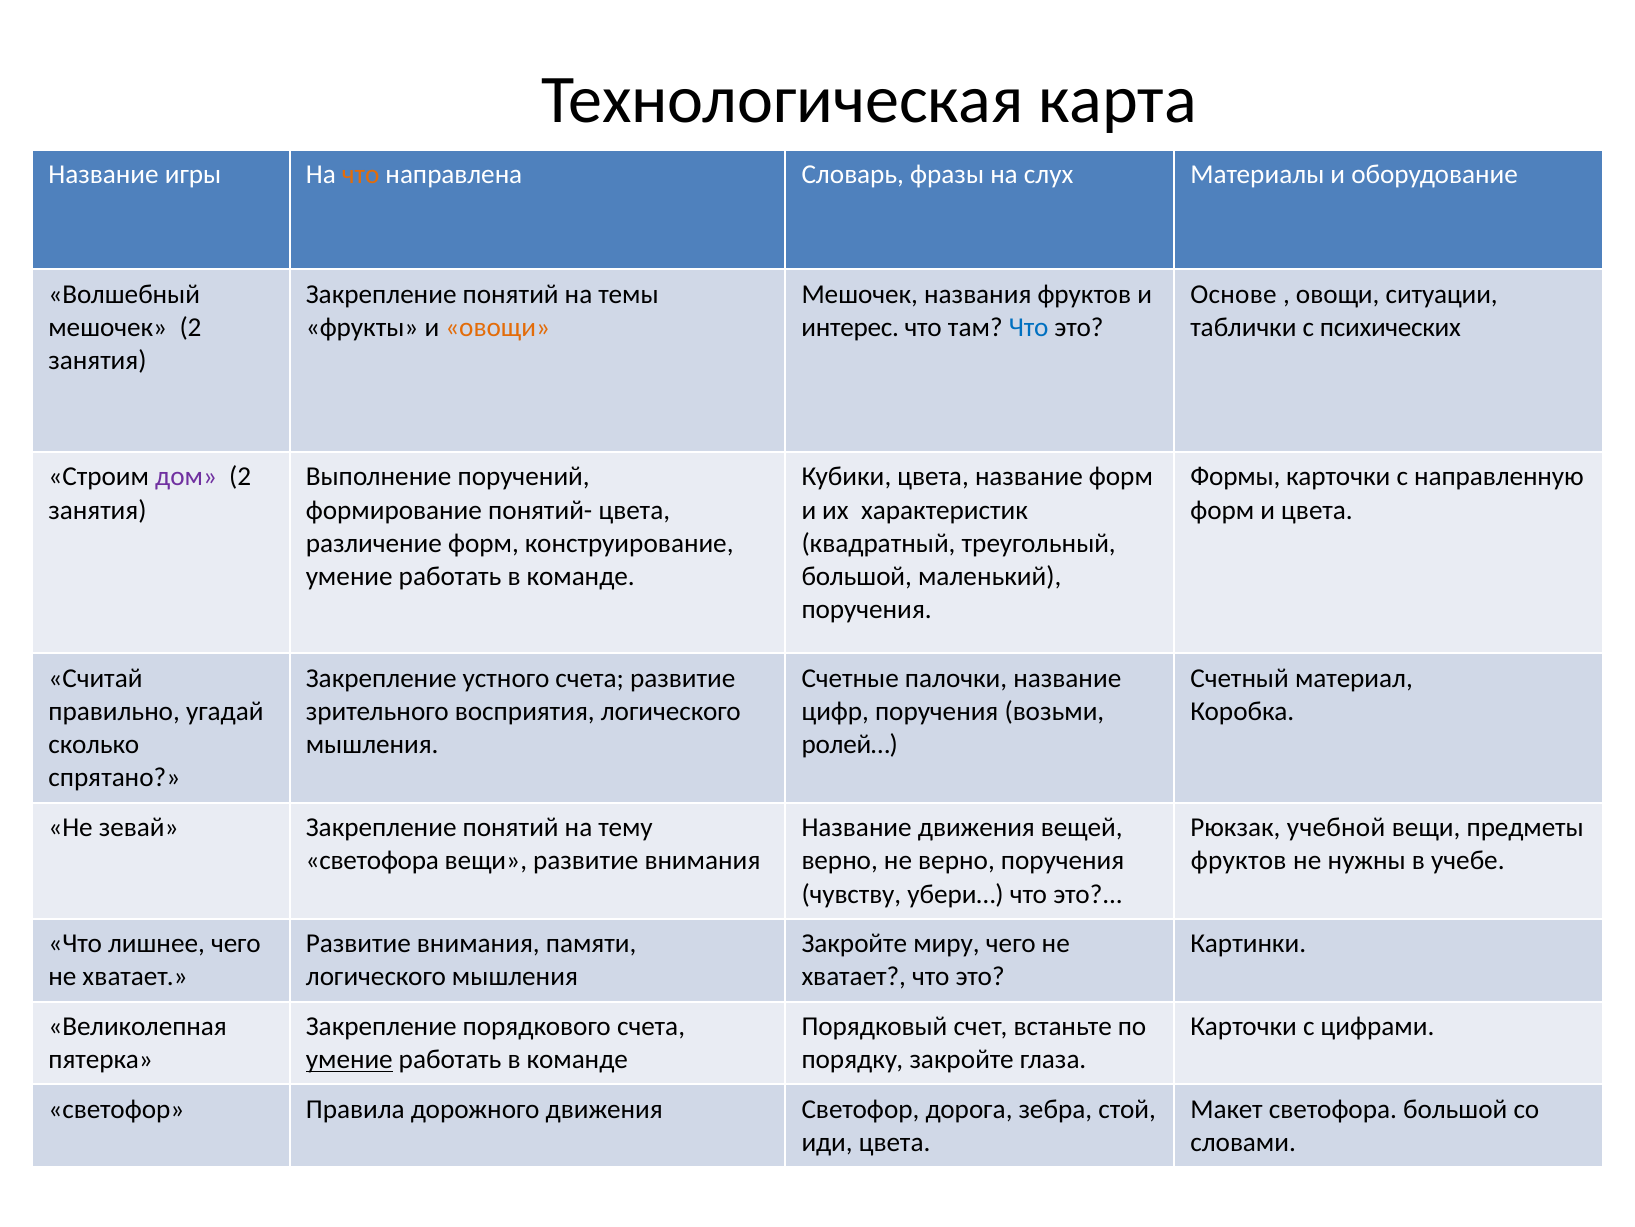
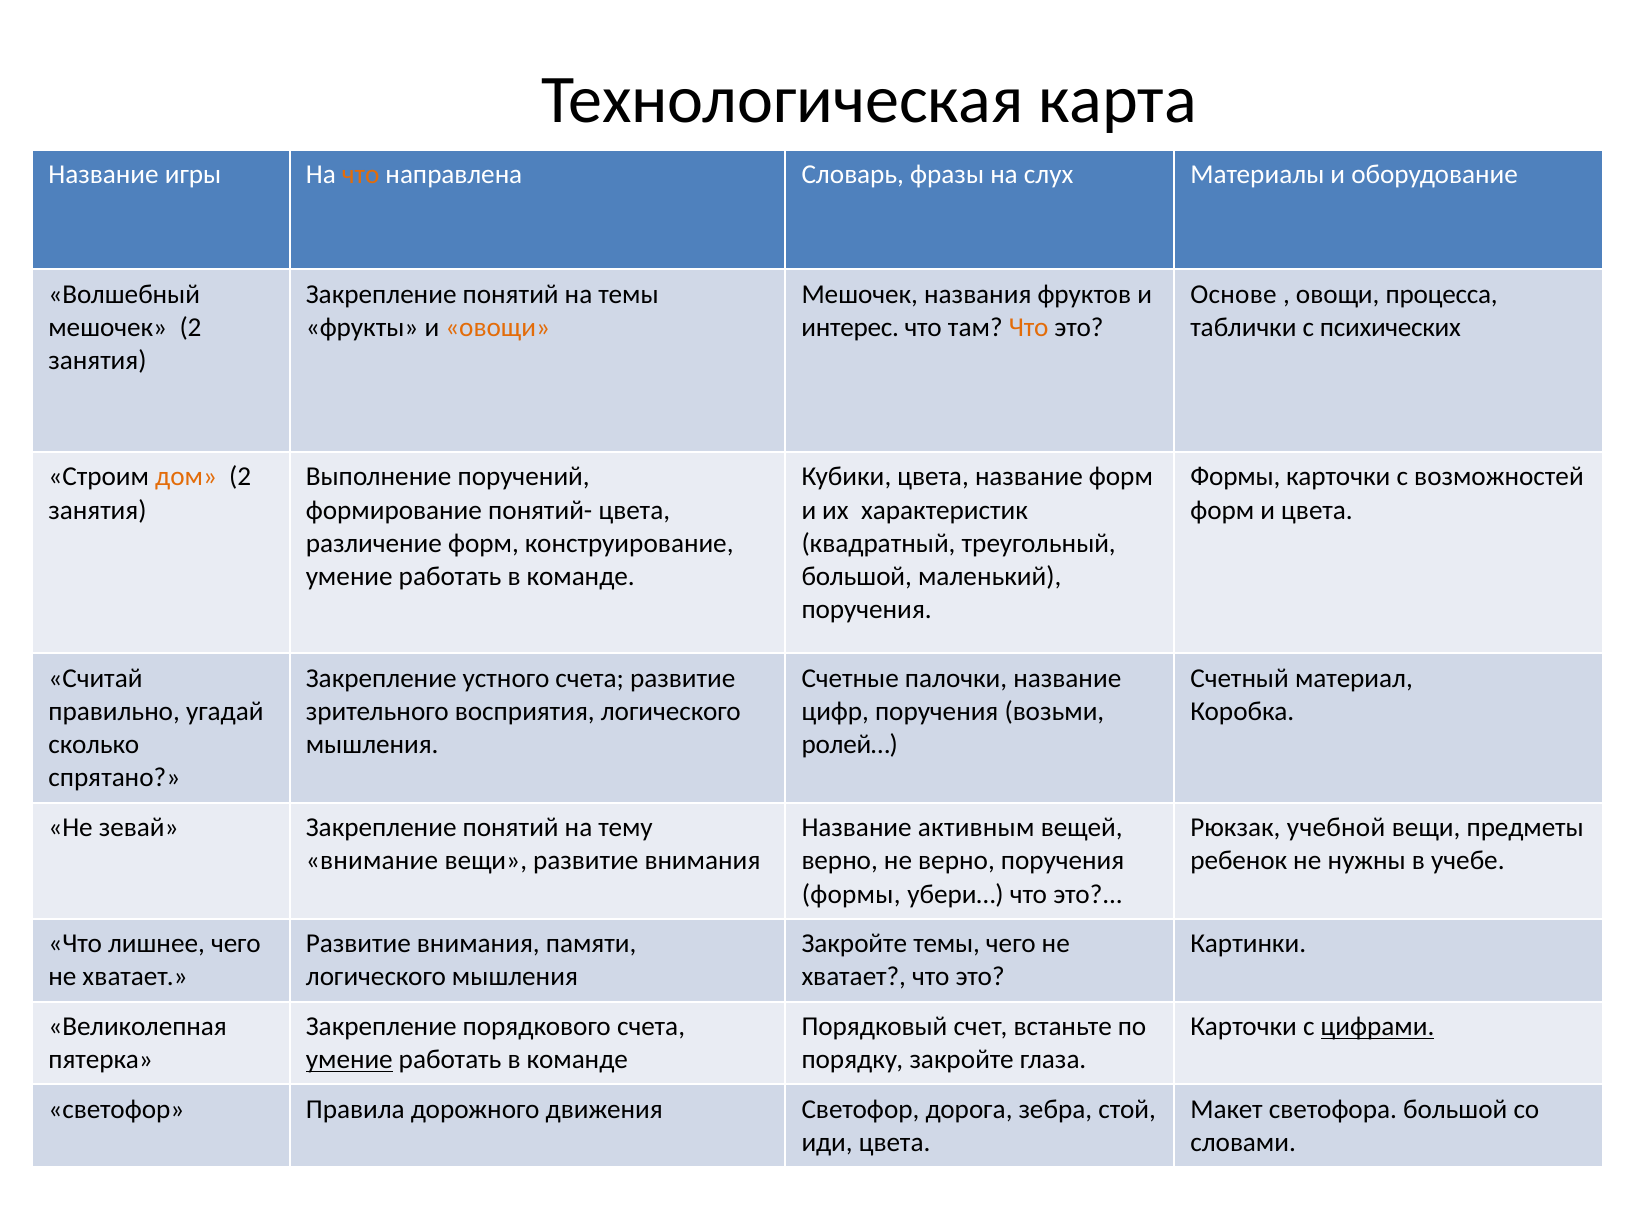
ситуации: ситуации -> процесса (1442, 294)
Что colour: blue -> orange (1029, 327)
дом colour: purple -> orange (186, 477)
направленную: направленную -> возможностей (1499, 477)
Название движения: движения -> активным (976, 827)
светофора: светофора -> внимание (372, 860)
фруктов: фруктов -> ребенок (1239, 860)
чувству: чувству -> формы (851, 894)
Закройте миру: миру -> темы (947, 943)
цифрами underline: none -> present (1378, 1026)
